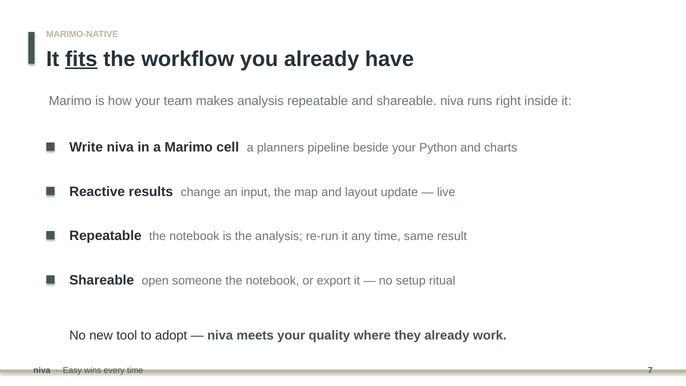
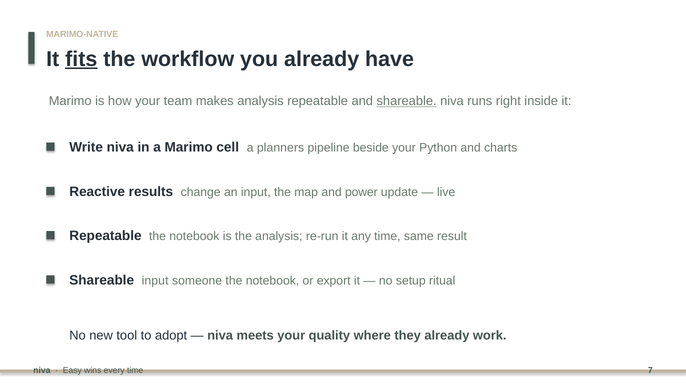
shareable underline: none -> present (407, 101)
layout: layout -> power (361, 192)
Shareable open: open -> input (155, 281)
